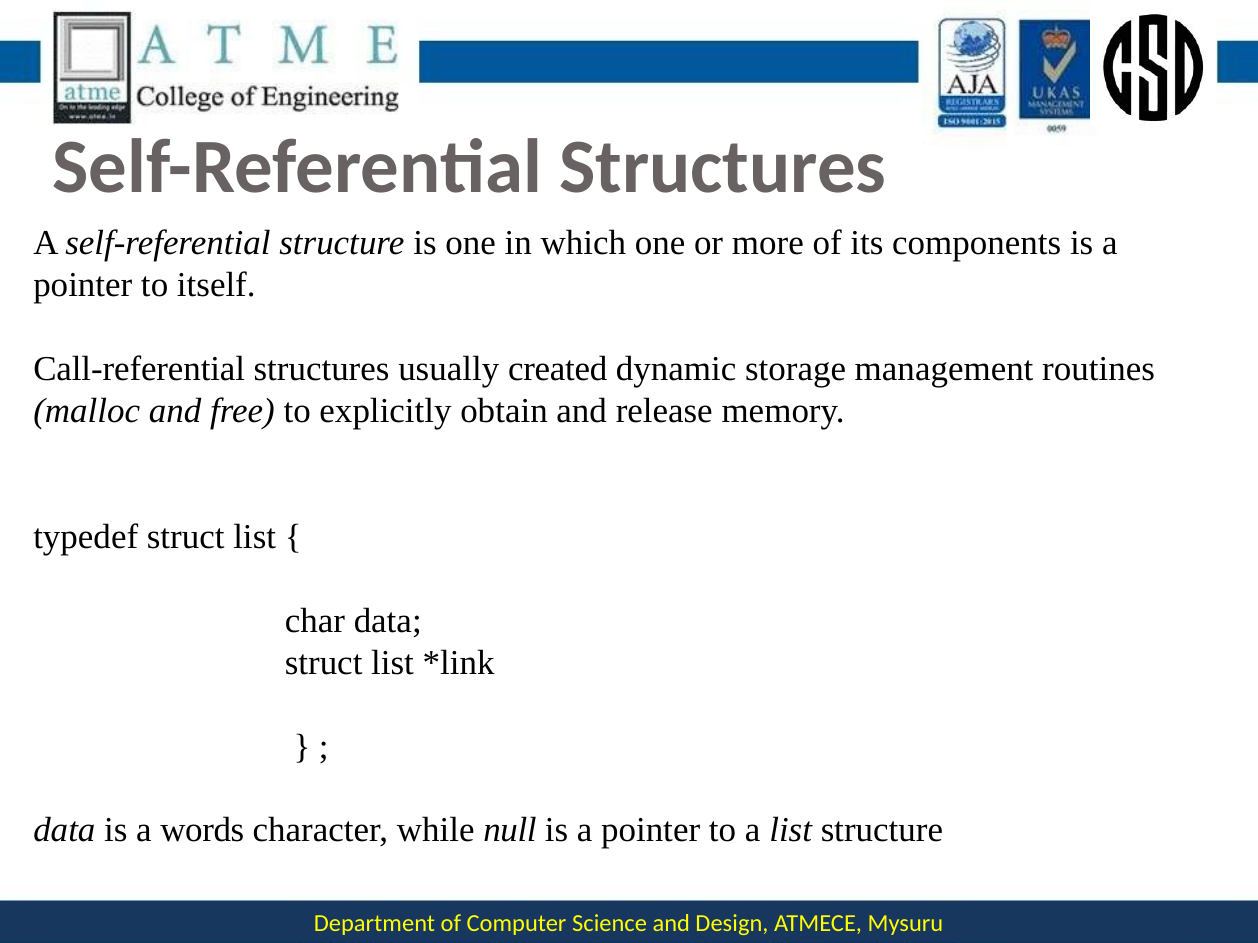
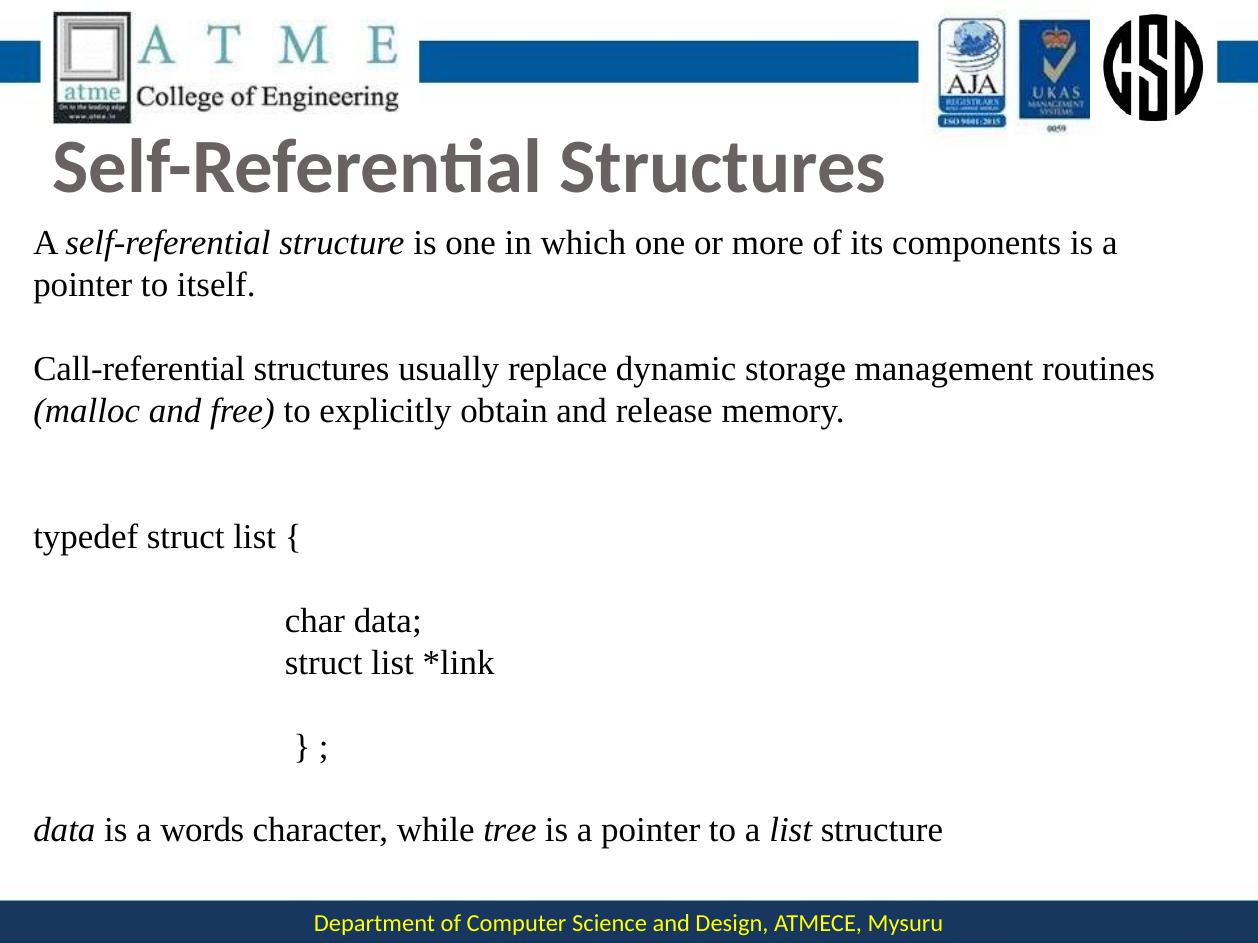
created: created -> replace (558, 369)
null: null -> tree (510, 831)
